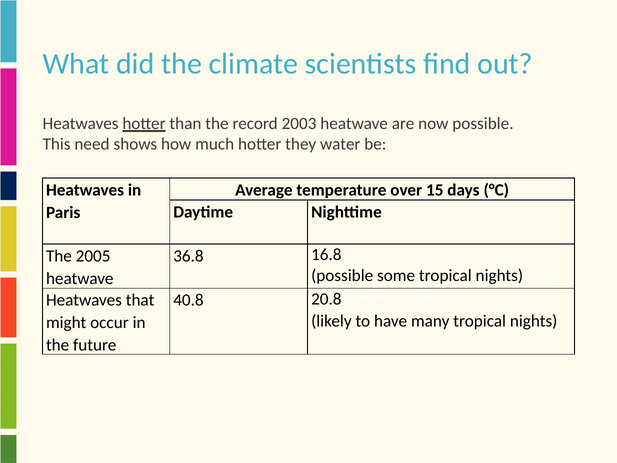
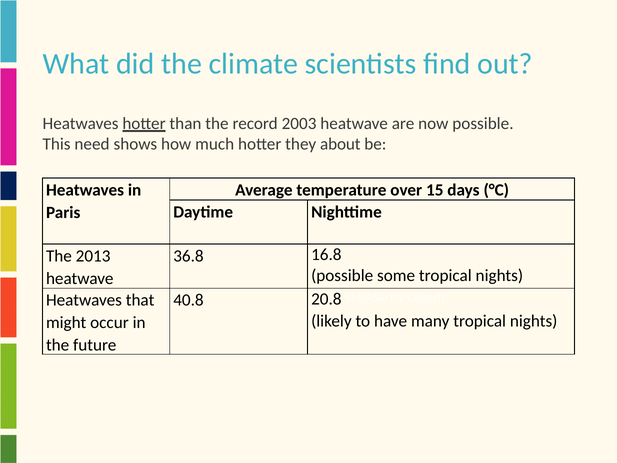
water: water -> about (340, 144)
2005: 2005 -> 2013 (93, 256)
